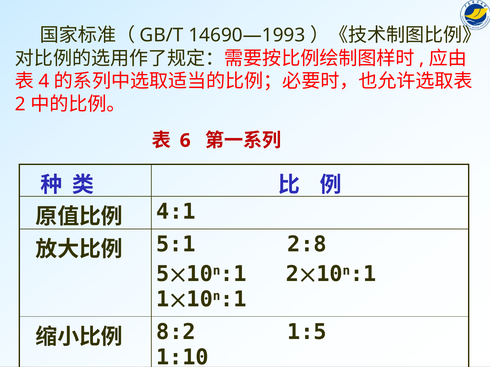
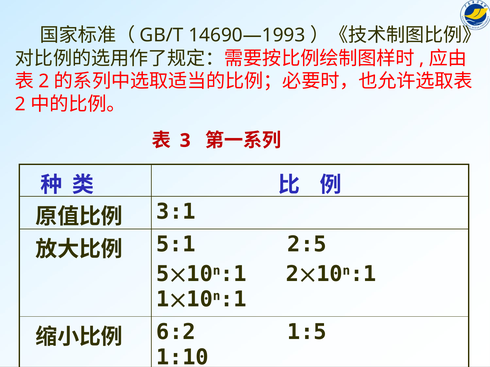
4: 4 -> 2 (44, 81)
6: 6 -> 3 (185, 141)
4:1: 4:1 -> 3:1 (176, 212)
2:8: 2:8 -> 2:5 (307, 245)
8:2: 8:2 -> 6:2 (176, 332)
